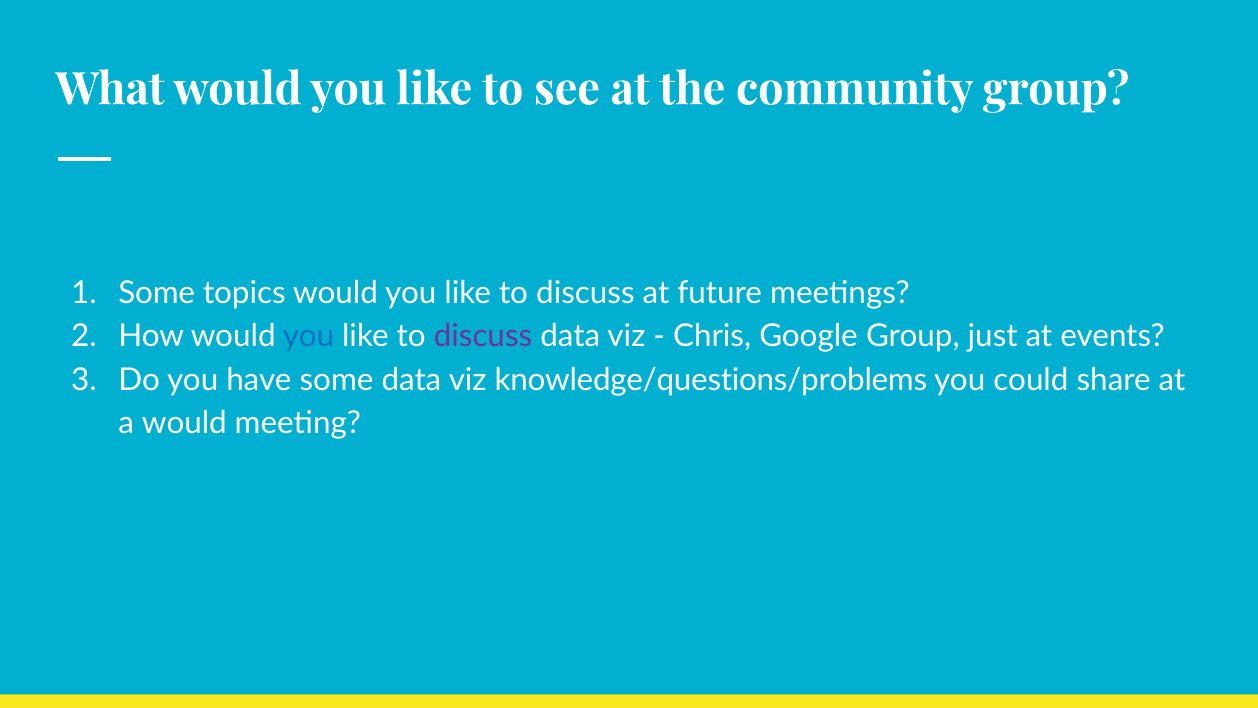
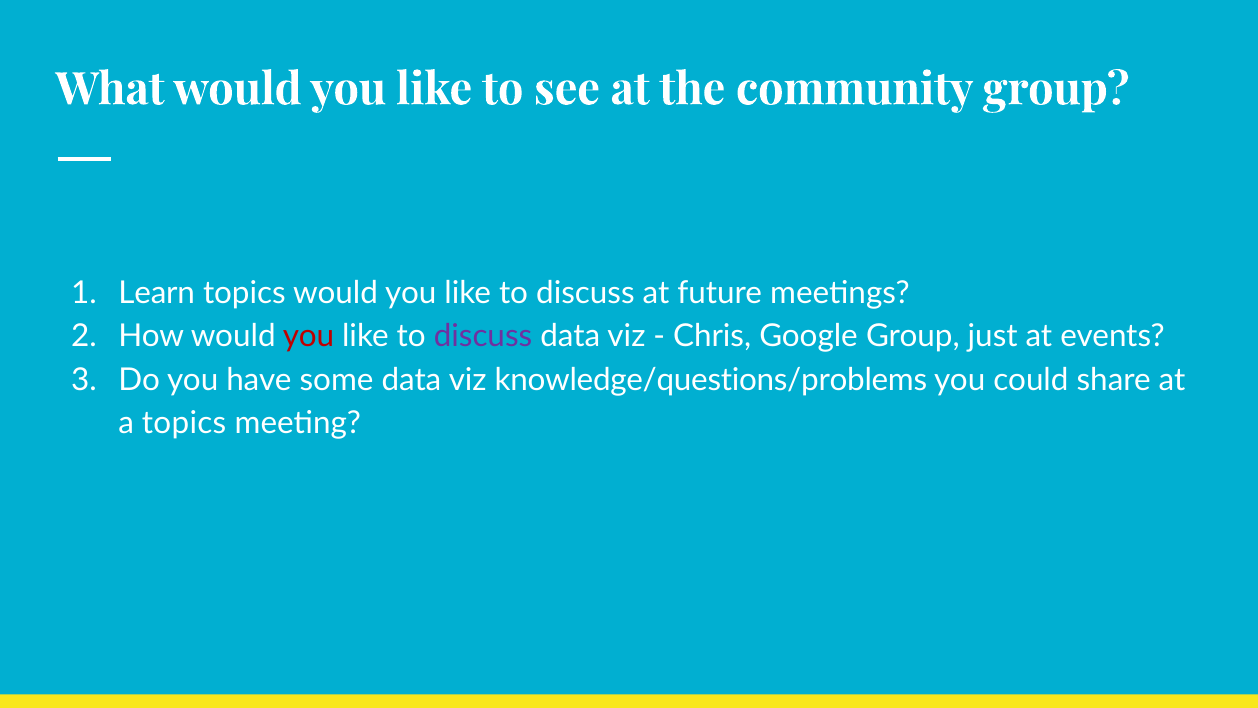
Some: Some -> Learn (157, 293)
you colour: blue -> red (309, 336)
a would: would -> topics (184, 423)
